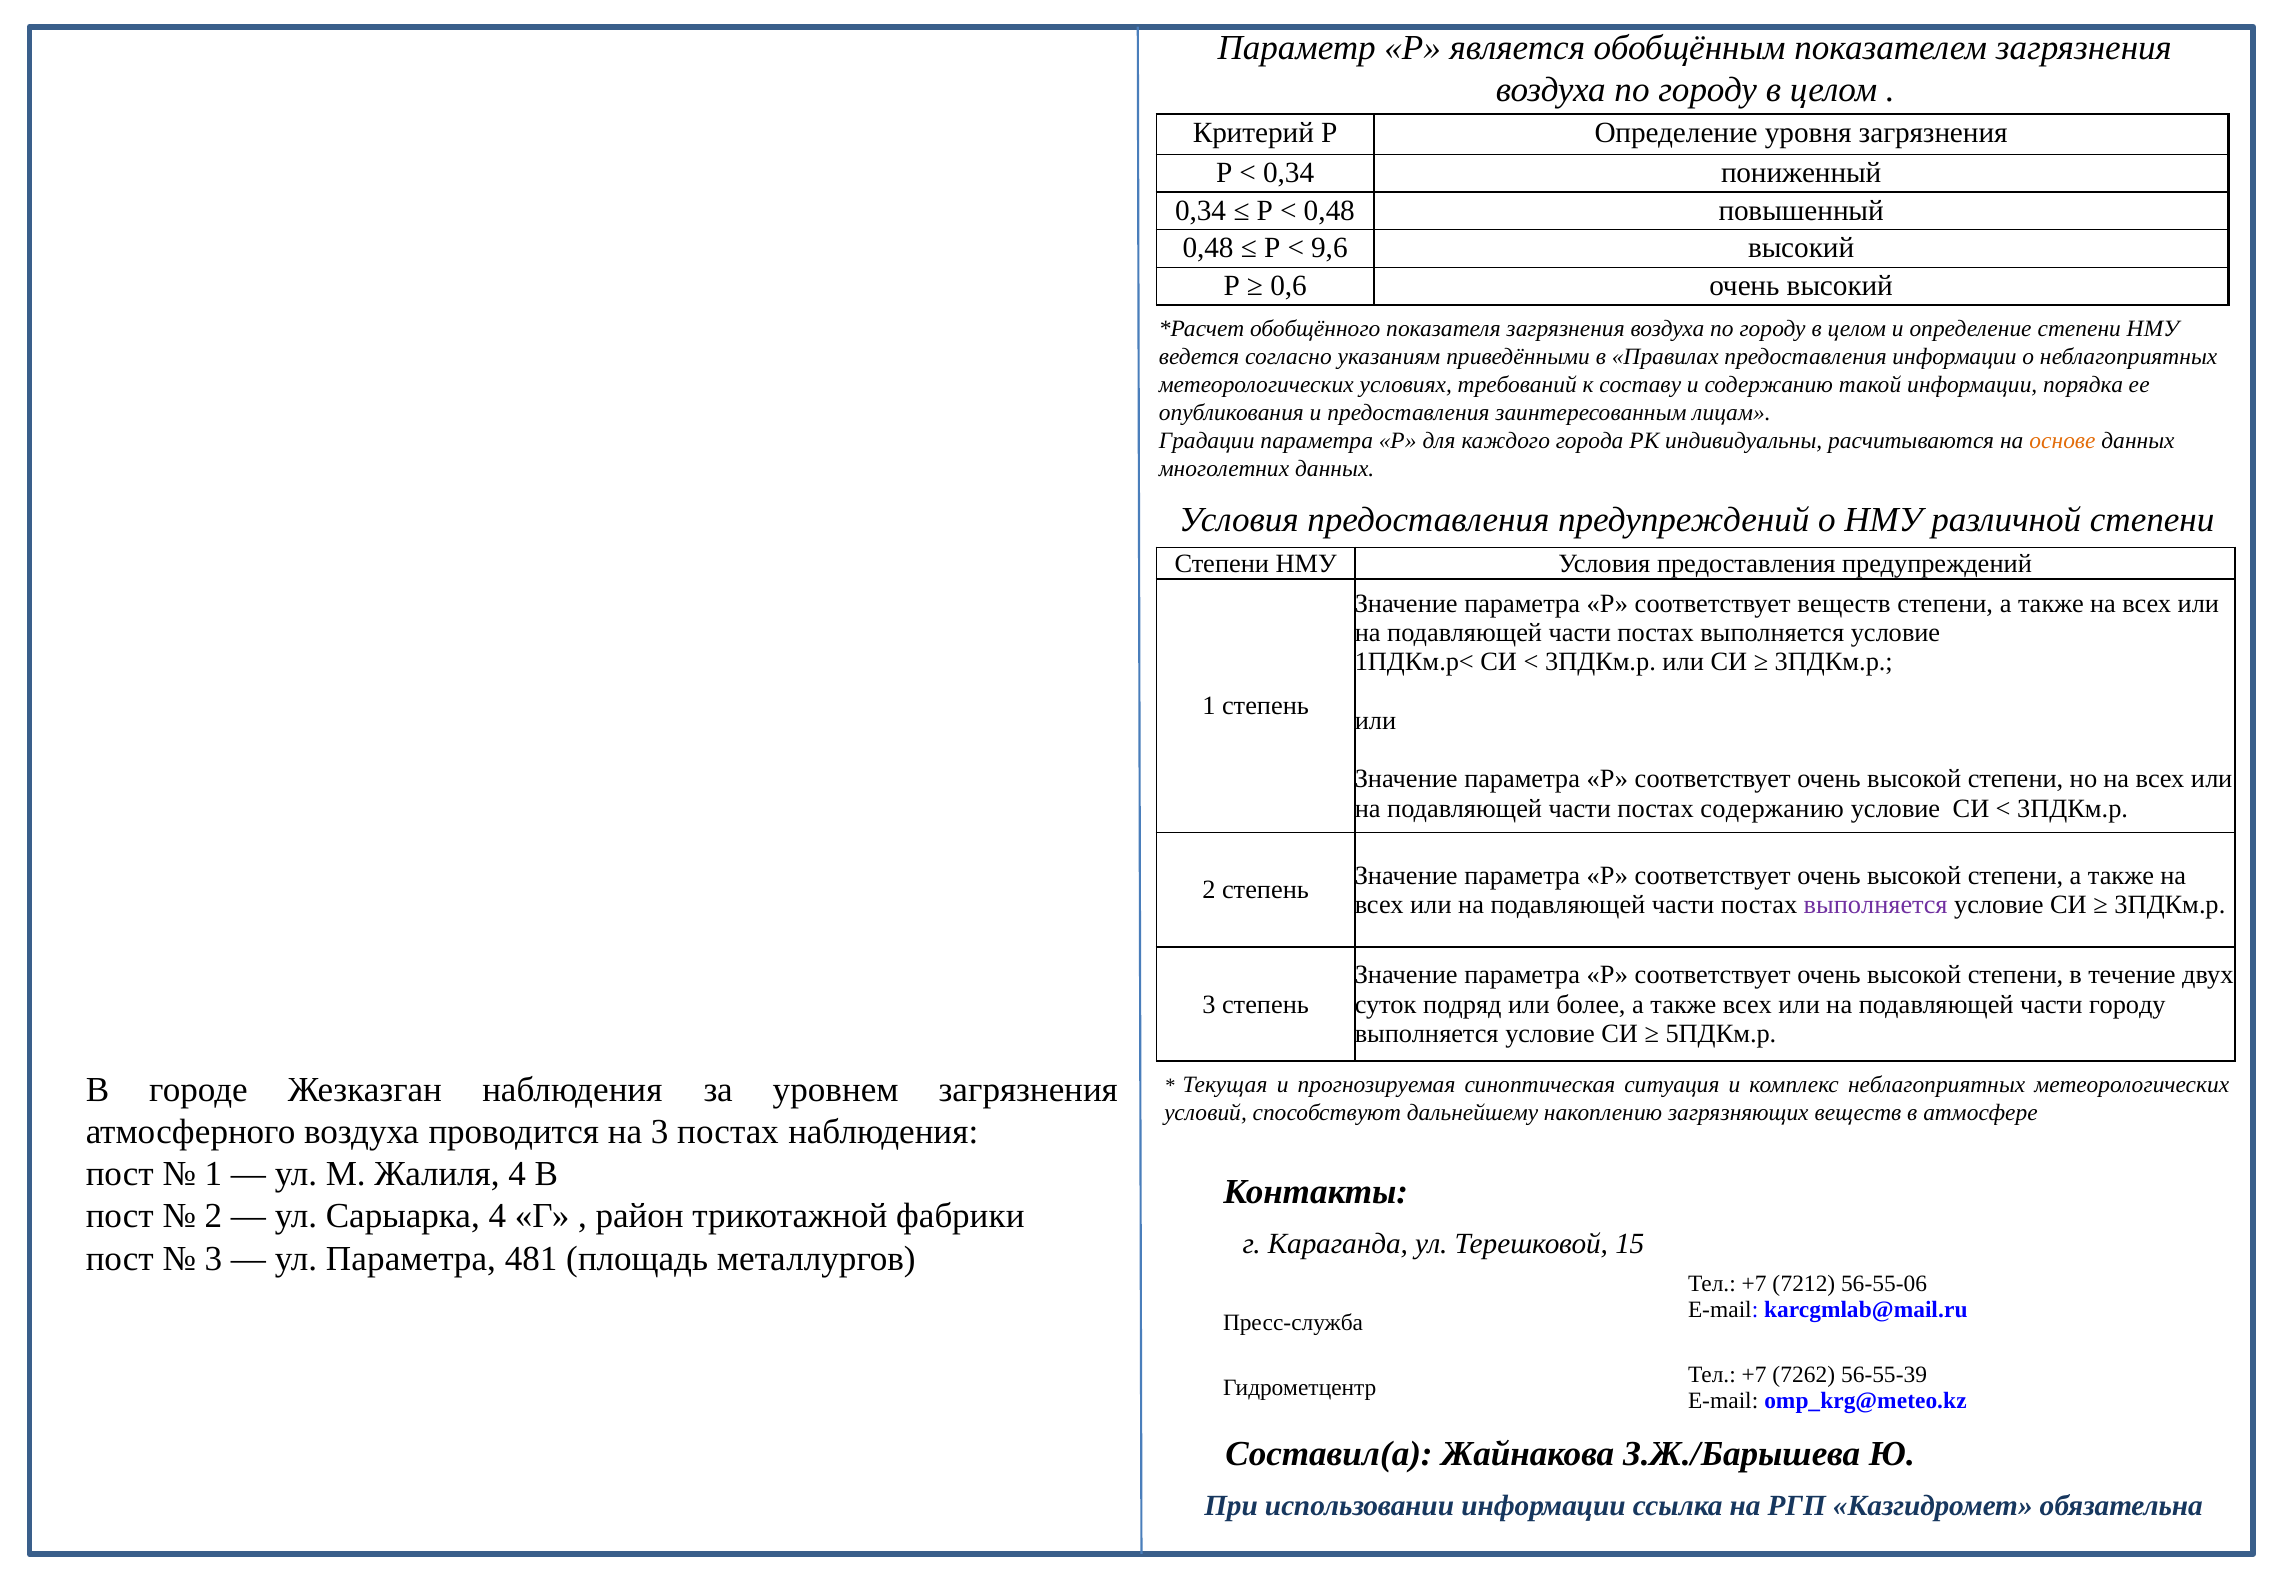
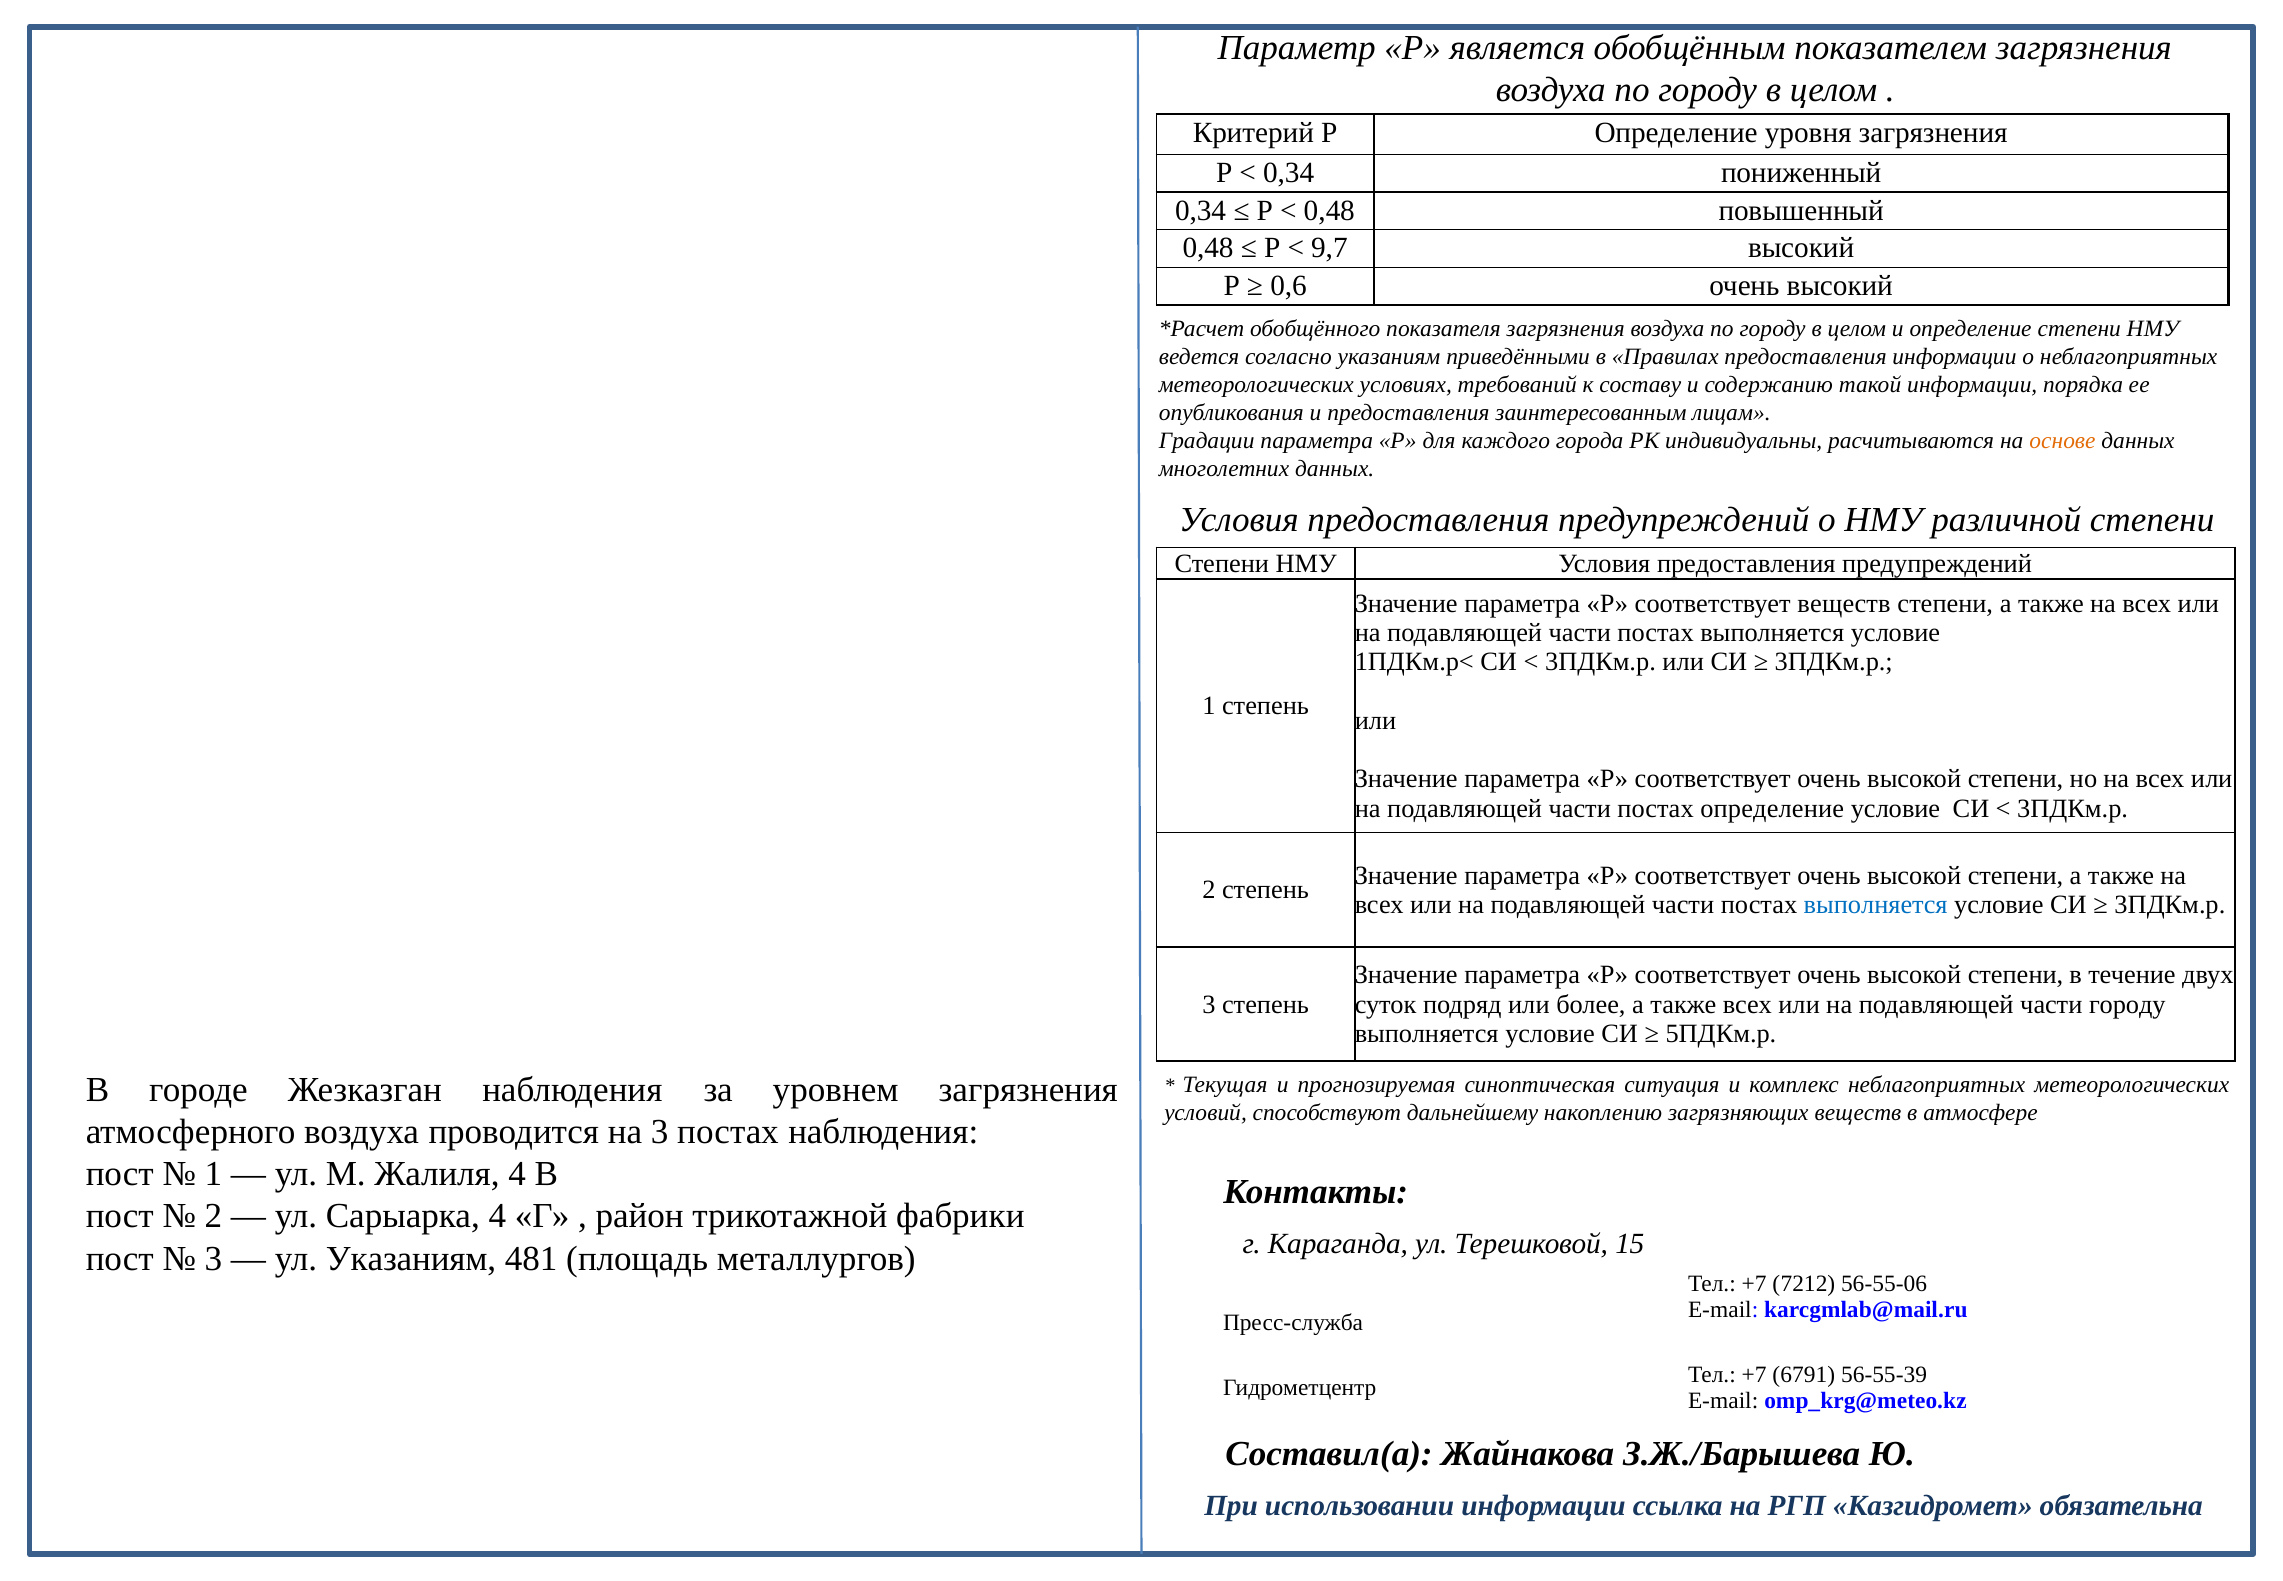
9,6: 9,6 -> 9,7 (1329, 248)
постах содержанию: содержанию -> определение (1772, 808)
выполняется colour: purple -> blue (1876, 904)
ул Параметра: Параметра -> Указаниям (411, 1258)
7262: 7262 -> 6791 (1804, 1375)
